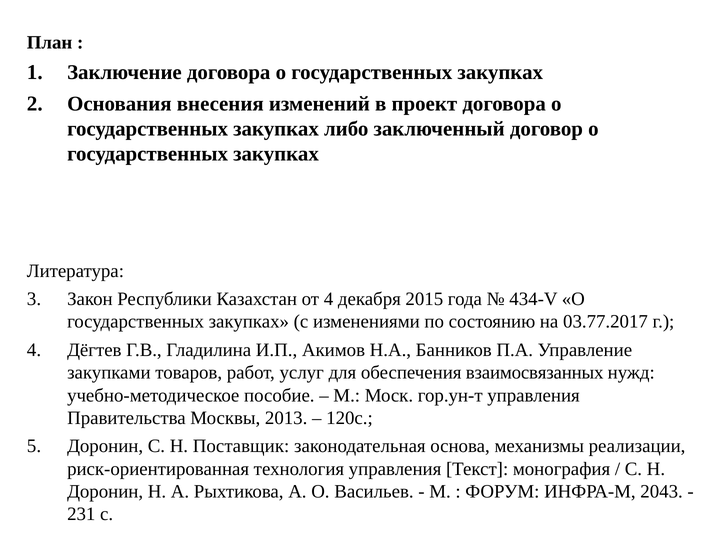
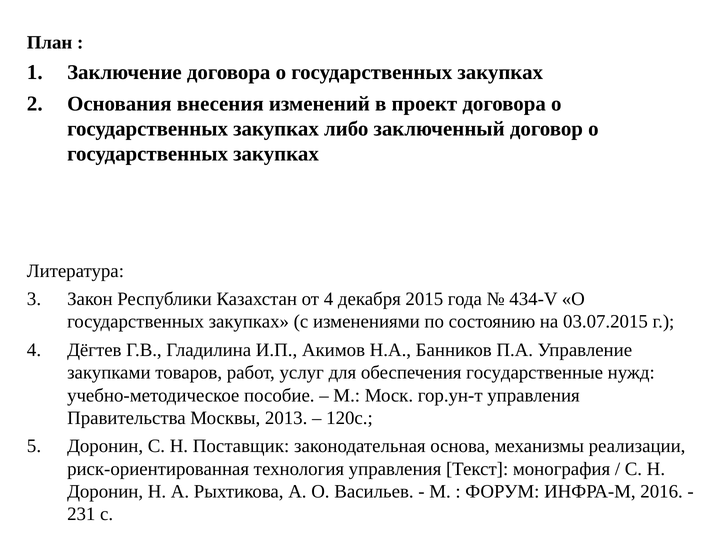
03.77.2017: 03.77.2017 -> 03.07.2015 (606, 322)
взаимосвязанных: взаимосвязанных -> государственные (535, 373)
2043: 2043 -> 2016 (662, 492)
